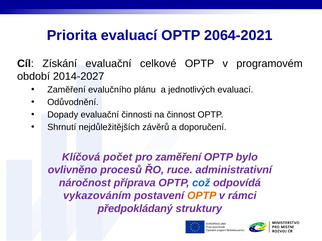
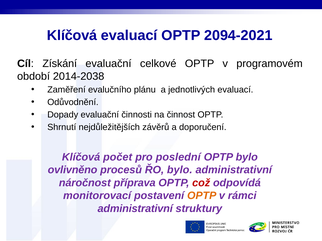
Priorita: Priorita -> Klíčová (72, 36)
2064-2021: 2064-2021 -> 2094-2021 (238, 36)
2014-2027: 2014-2027 -> 2014-2038 (79, 77)
pro zaměření: zaměření -> poslední (178, 157)
ŘO ruce: ruce -> bylo (180, 170)
což colour: blue -> red (201, 183)
vykazováním: vykazováním -> monitorovací (97, 196)
předpokládaný: předpokládaný -> administrativní (135, 209)
